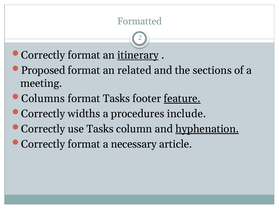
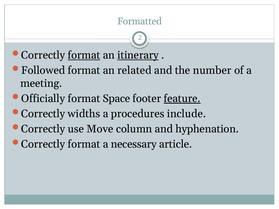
format underline: none -> present (84, 55)
Proposed: Proposed -> Followed (43, 70)
sections: sections -> number (212, 70)
Columns: Columns -> Officially (43, 99)
format Tasks: Tasks -> Space (116, 99)
use Tasks: Tasks -> Move (100, 129)
hyphenation underline: present -> none (207, 129)
